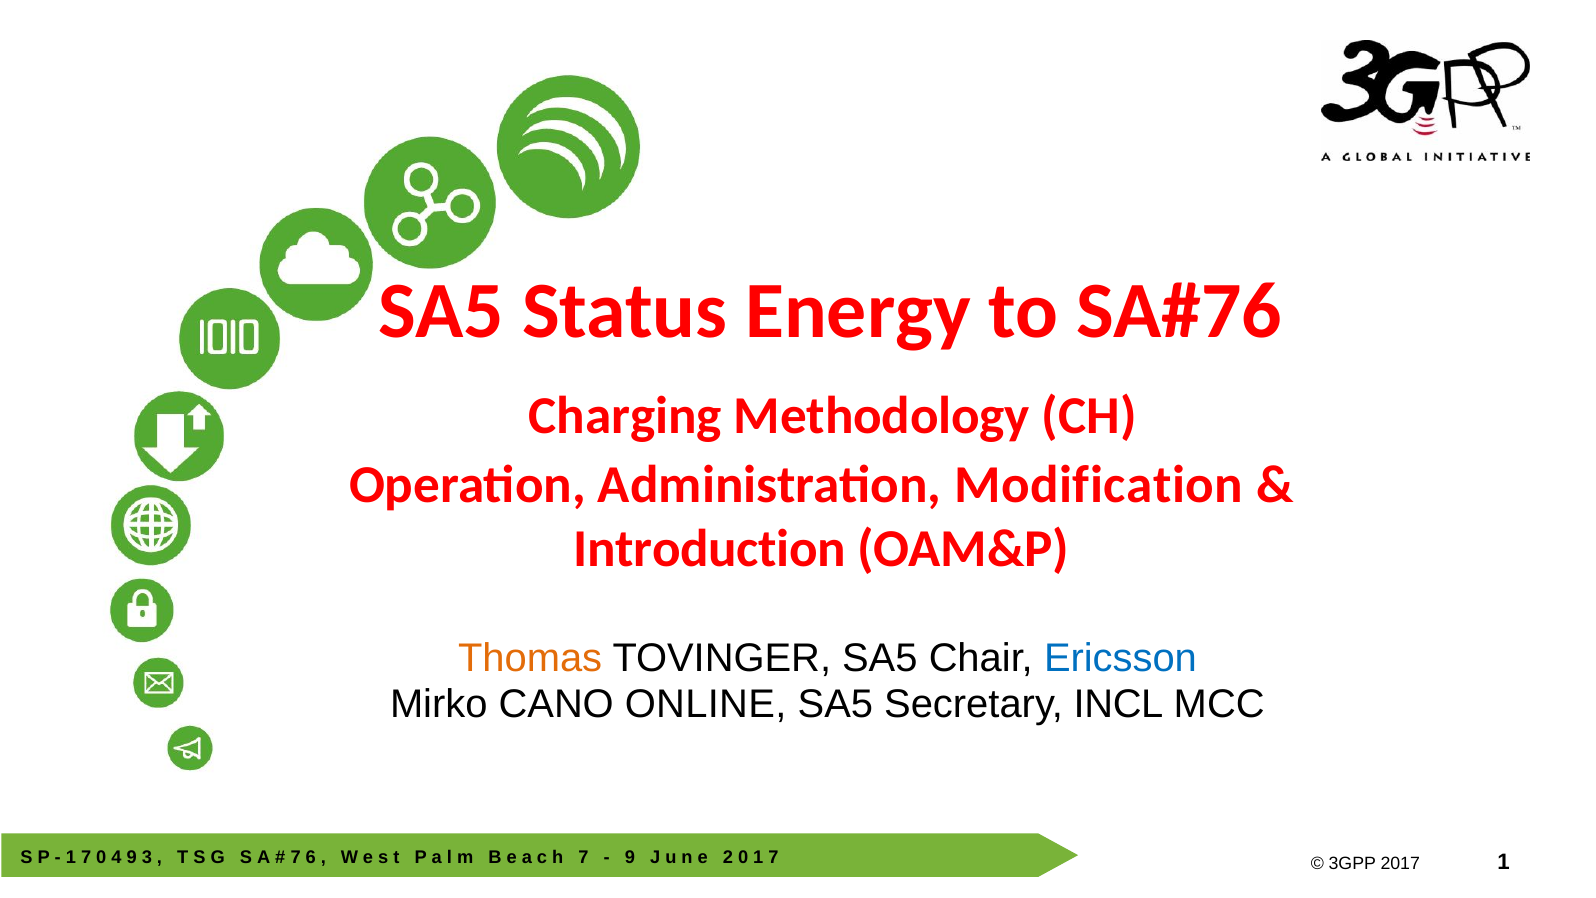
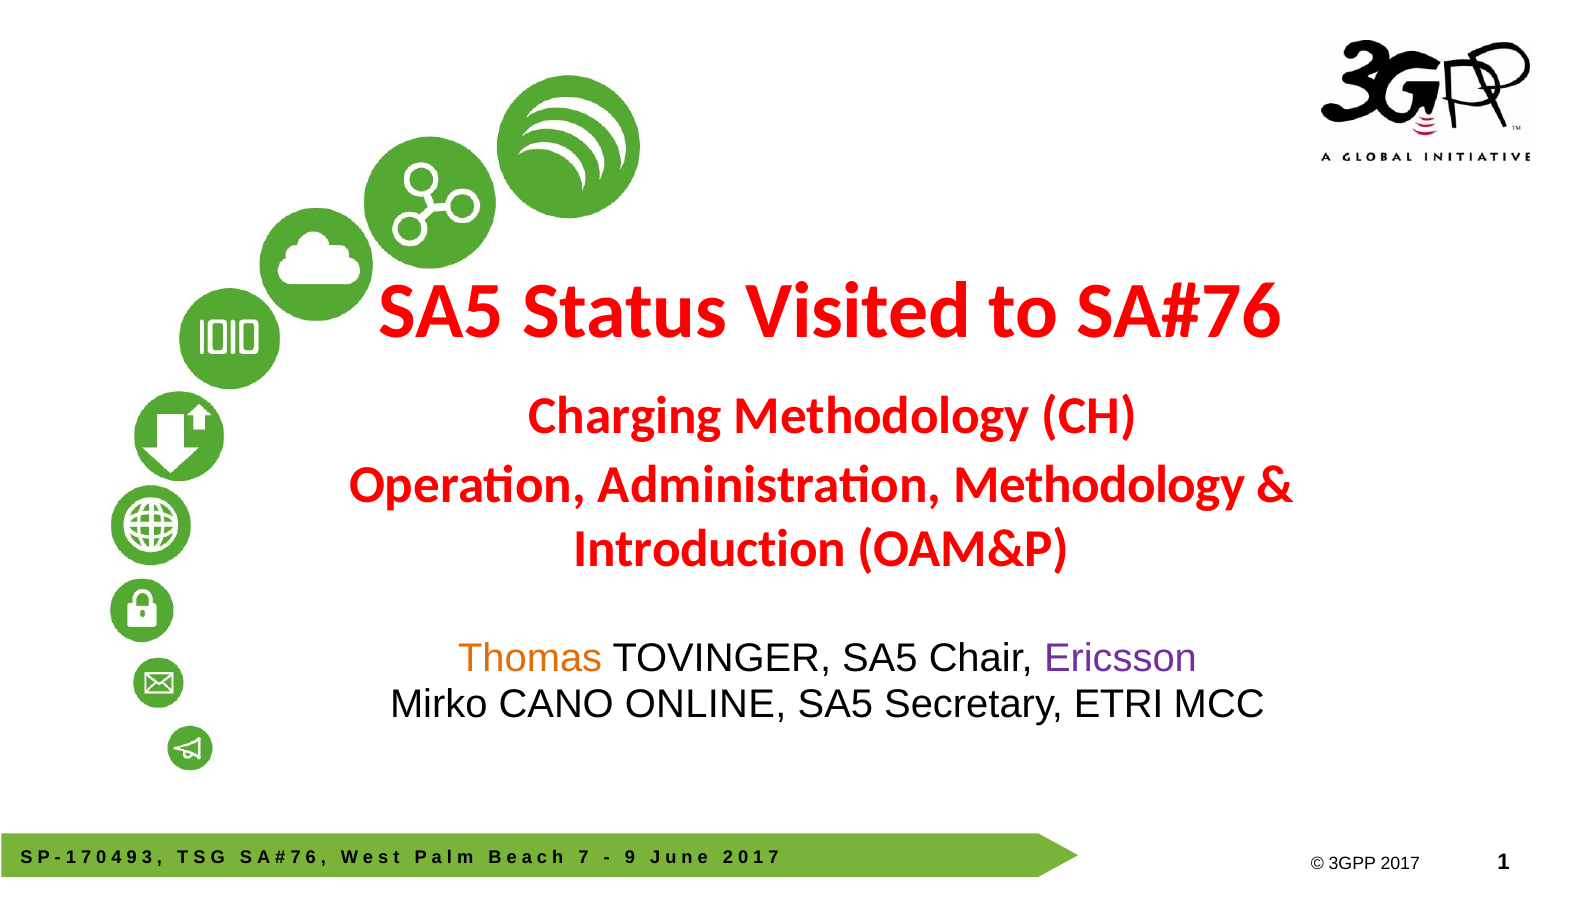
Energy: Energy -> Visited (858, 311)
Administration Modification: Modification -> Methodology (1099, 485)
Ericsson colour: blue -> purple (1120, 658)
INCL: INCL -> ETRI (1119, 704)
